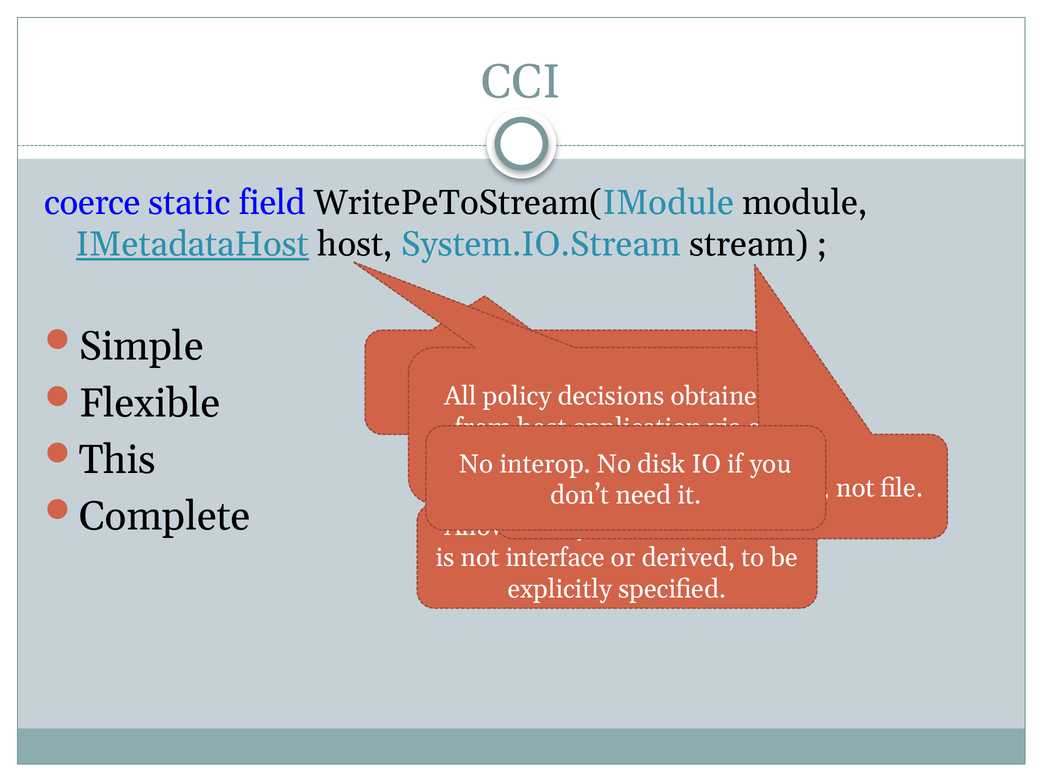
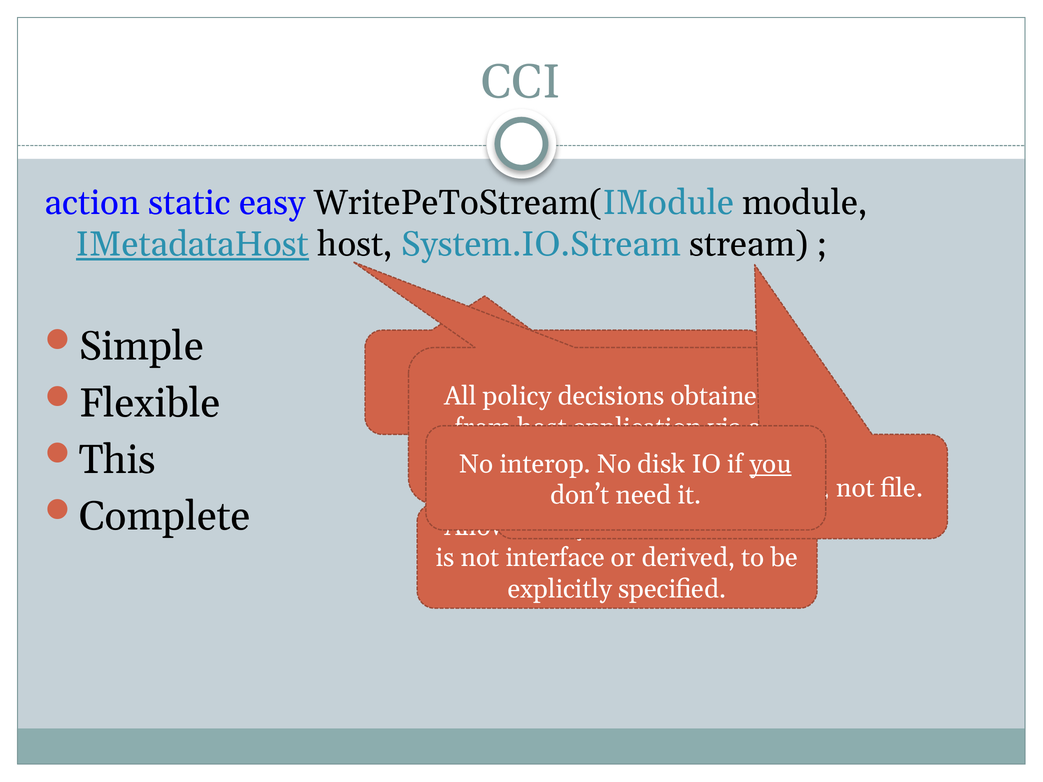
coerce: coerce -> action (92, 203)
field: field -> easy (272, 203)
you underline: none -> present (771, 464)
